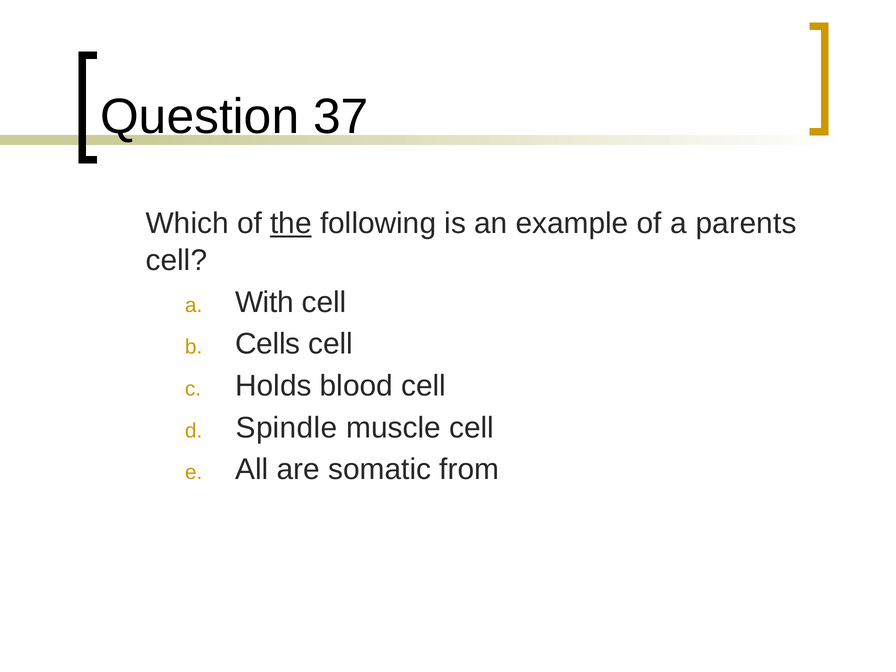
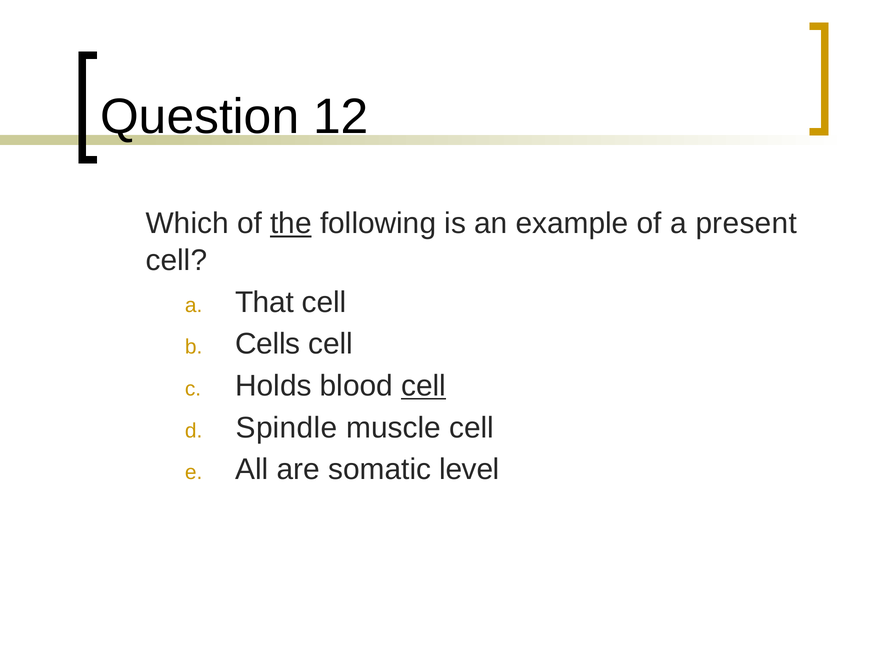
37: 37 -> 12 (341, 117)
parents: parents -> present (746, 224)
With: With -> That (264, 302)
cell underline: none -> present (424, 386)
from: from -> level (469, 469)
